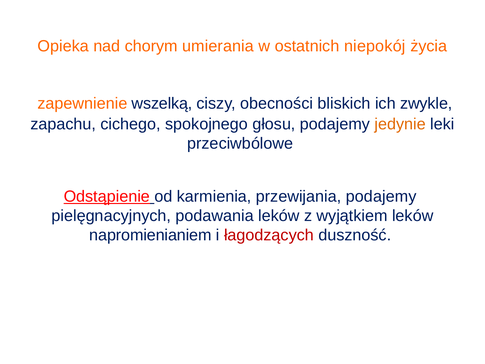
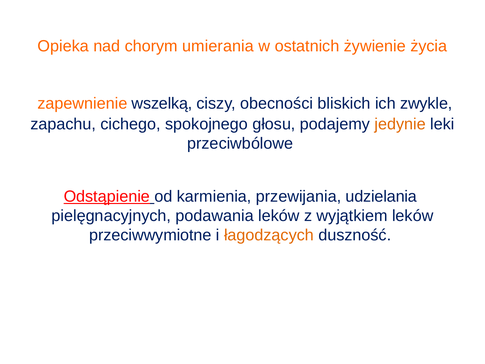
niepokój: niepokój -> żywienie (375, 46)
przewijania podajemy: podajemy -> udzielania (381, 196)
napromienianiem: napromienianiem -> przeciwwymiotne (150, 235)
łagodzących colour: red -> orange (269, 235)
